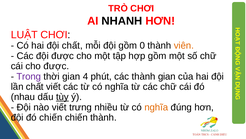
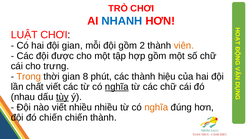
NHANH colour: black -> blue (122, 21)
đội chất: chất -> gian (72, 45)
0: 0 -> 2 (142, 45)
cho được: được -> trưng (56, 66)
Trong colour: purple -> orange (29, 76)
4: 4 -> 8 (85, 76)
thành gian: gian -> hiệu (167, 76)
nghĩa underline: none -> present (117, 86)
viết trưng: trưng -> nhiều (81, 107)
